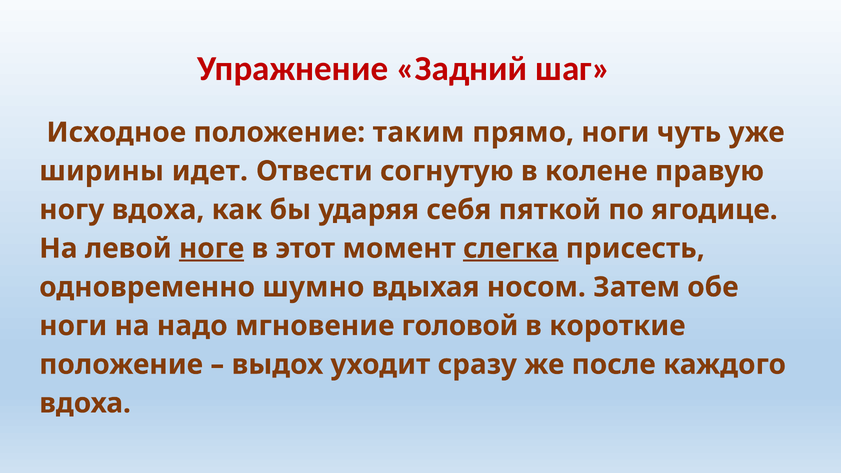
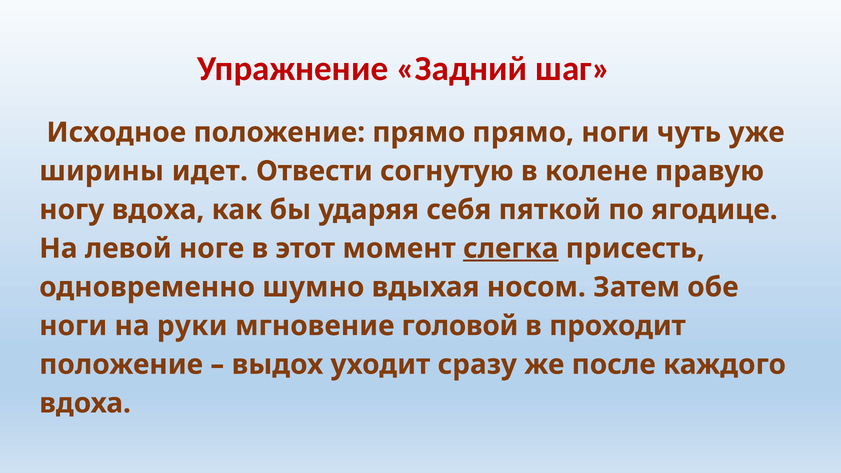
положение таким: таким -> прямо (419, 132)
ноге underline: present -> none (212, 249)
надо: надо -> руки (192, 326)
короткие: короткие -> проходит (617, 326)
